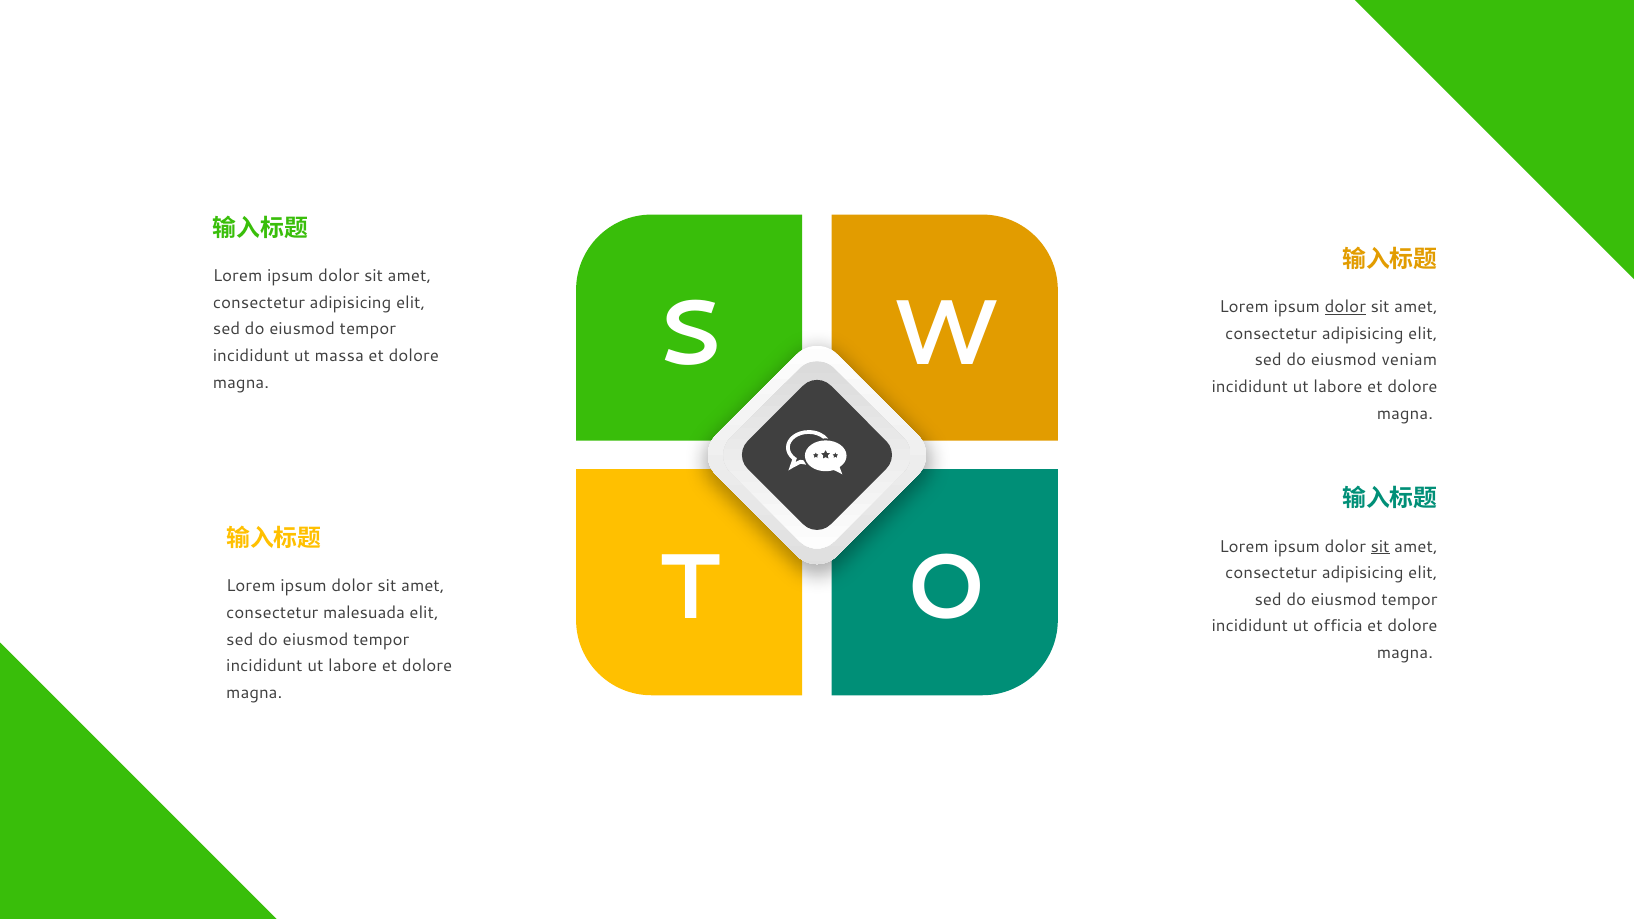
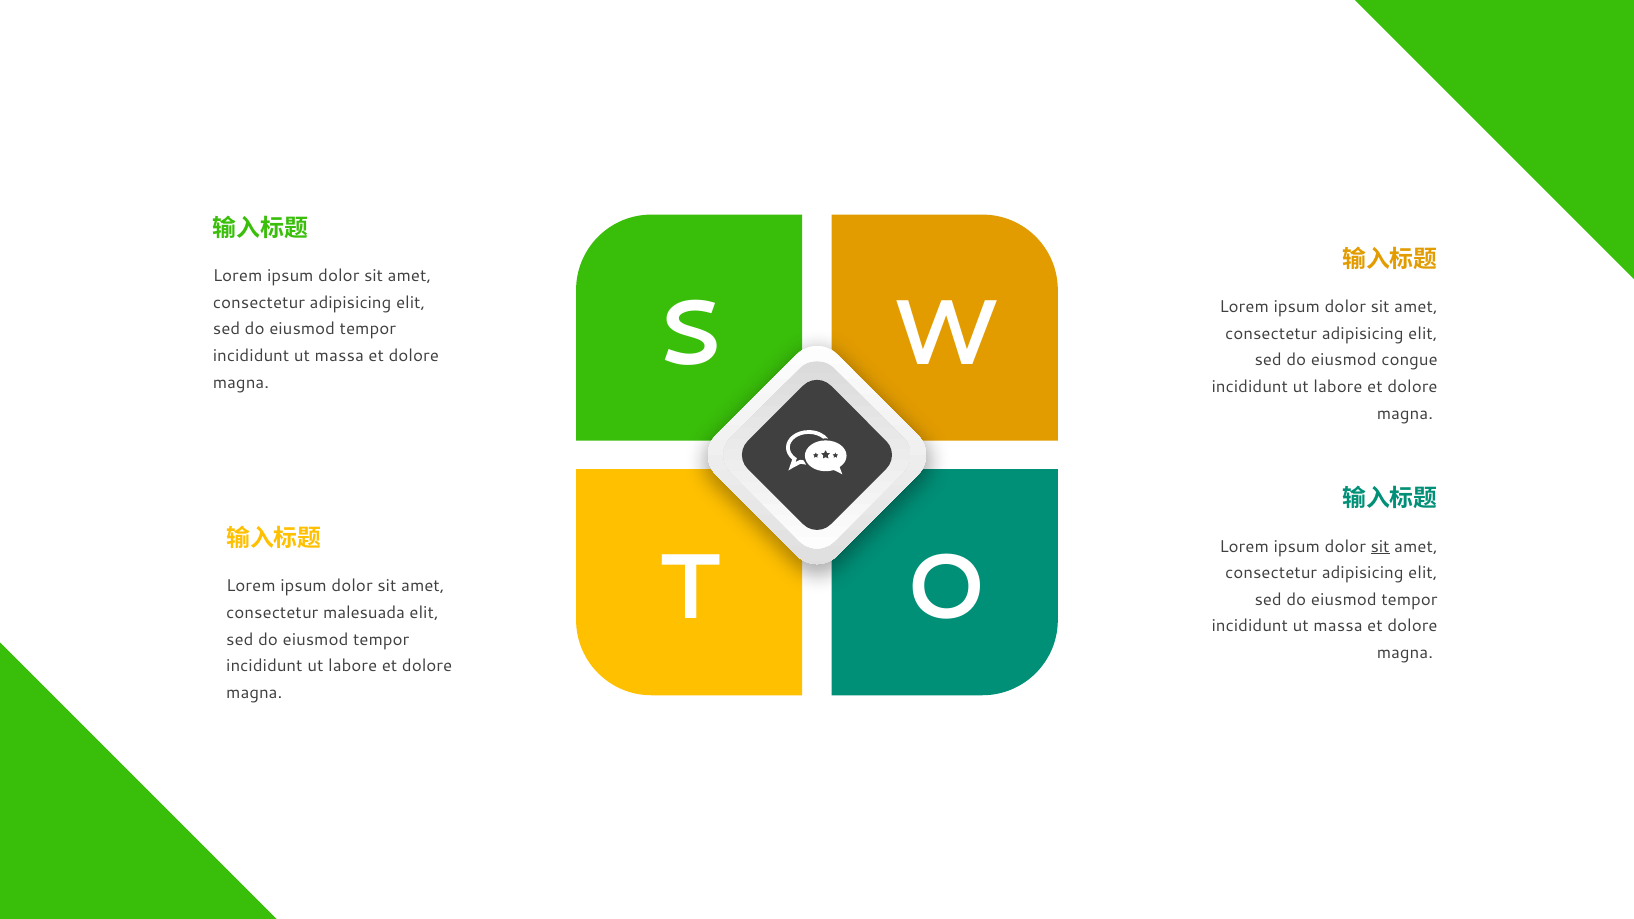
dolor underline: present -> none (1345, 307)
veniam: veniam -> congue (1410, 360)
officia: officia -> massa (1338, 626)
